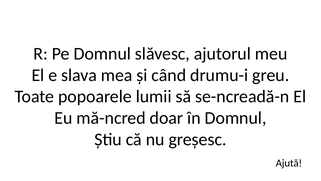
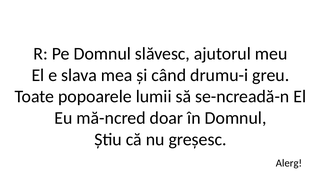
Ajută: Ajută -> Alerg (289, 163)
